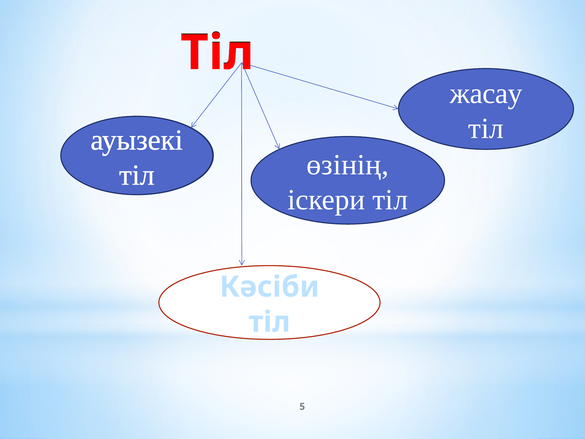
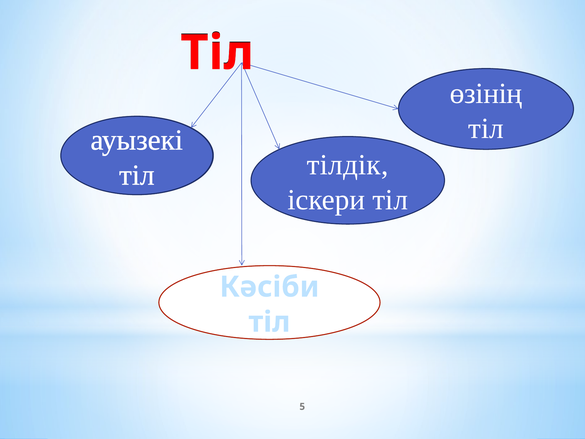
жасау: жасау -> өзінің (486, 93)
өзінің: өзінің -> тілдік (348, 165)
